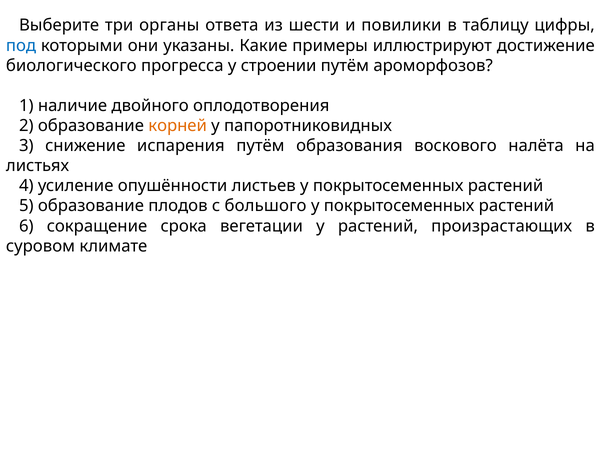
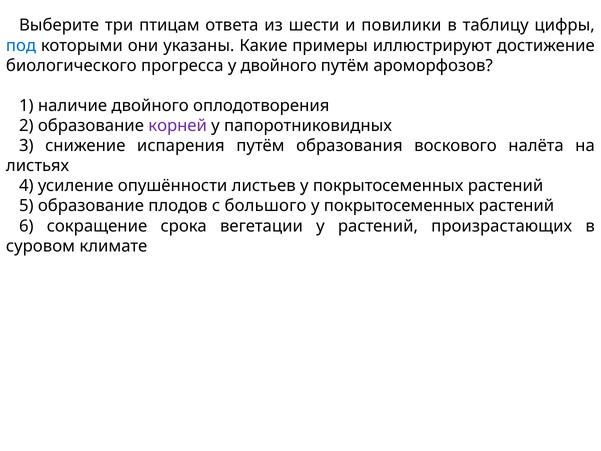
органы: органы -> птицам (169, 25)
у строении: строении -> двойного (279, 66)
корней colour: orange -> purple (178, 126)
